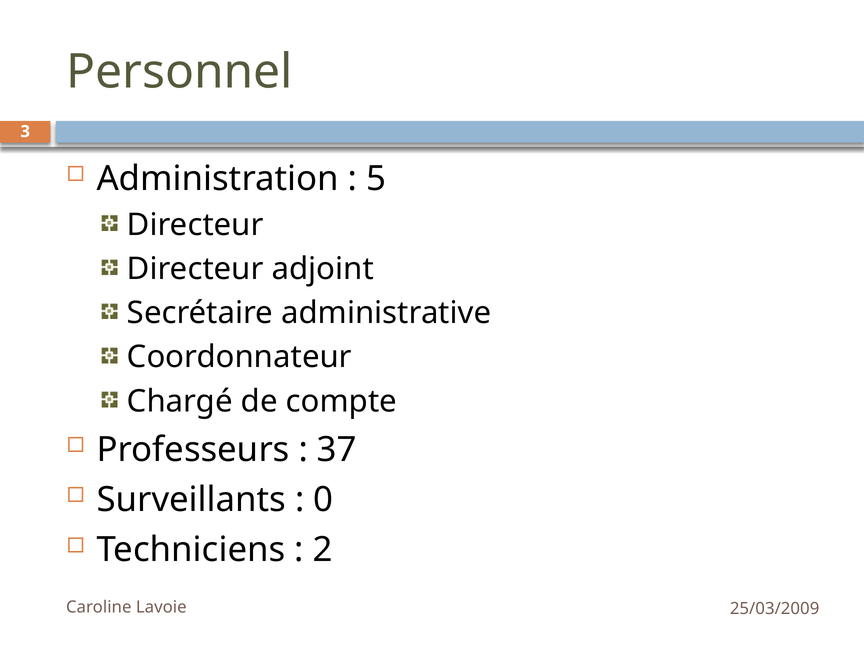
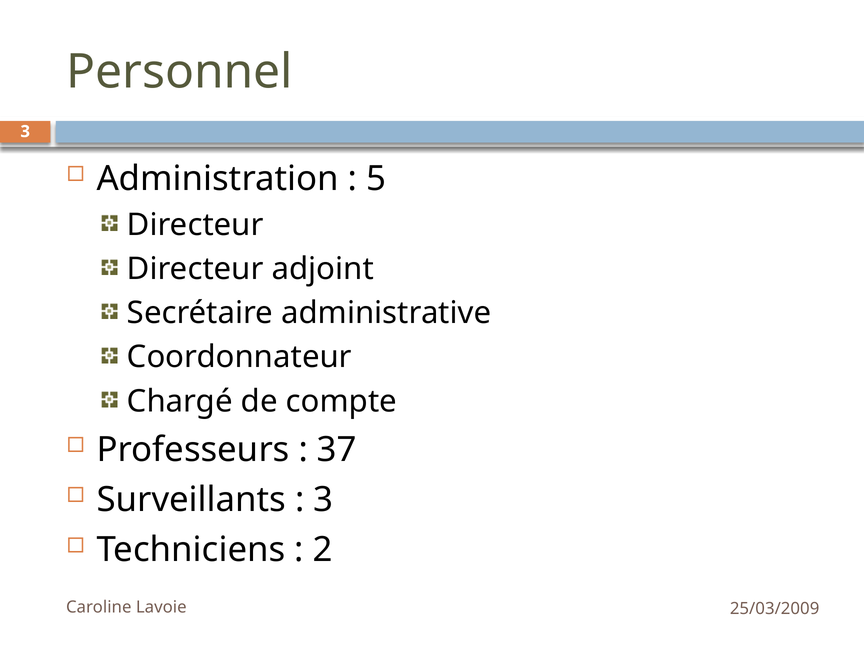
0: 0 -> 3 (323, 500)
